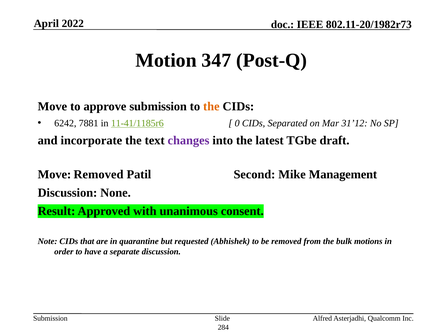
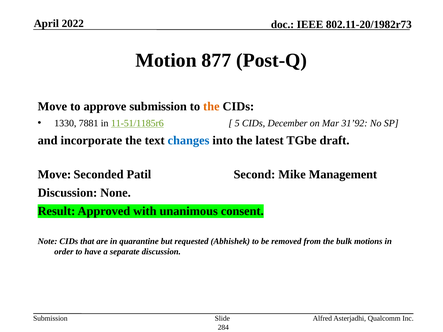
347: 347 -> 877 (216, 60)
6242: 6242 -> 1330 (65, 123)
11-41/1185r6: 11-41/1185r6 -> 11-51/1185r6 (137, 123)
0: 0 -> 5 (237, 123)
Separated: Separated -> December (288, 123)
31’12: 31’12 -> 31’92 (355, 123)
changes colour: purple -> blue (189, 140)
Move Removed: Removed -> Seconded (99, 174)
